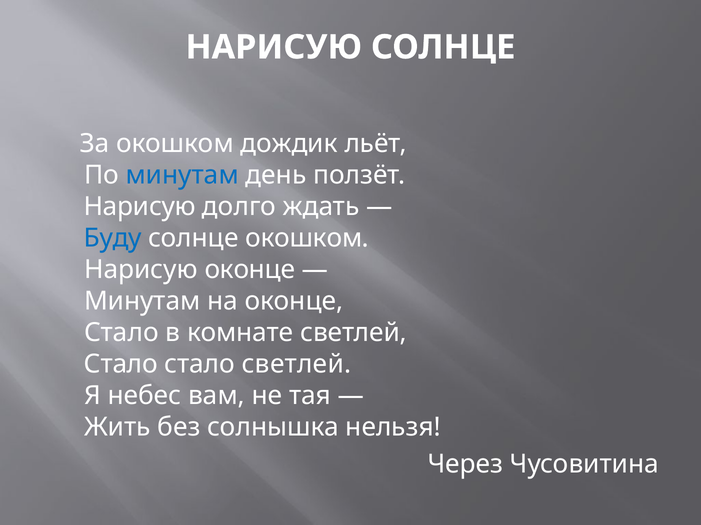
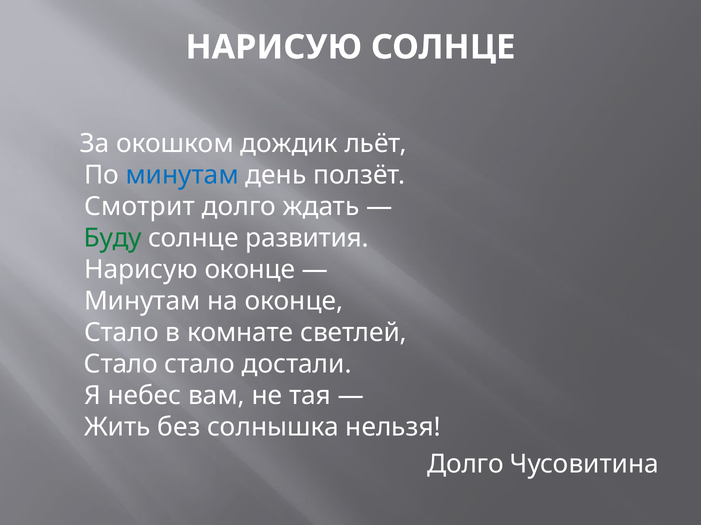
Нарисую: Нарисую -> Смотрит (139, 207)
Буду colour: blue -> green (113, 238)
солнце окошком: окошком -> развития (307, 238)
стало светлей: светлей -> достали (297, 365)
Через: Через -> Долго (466, 465)
